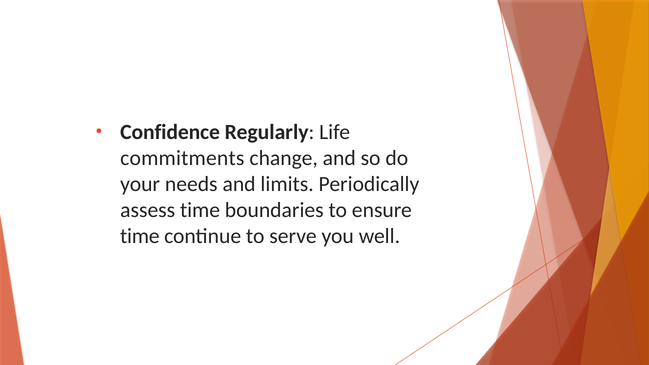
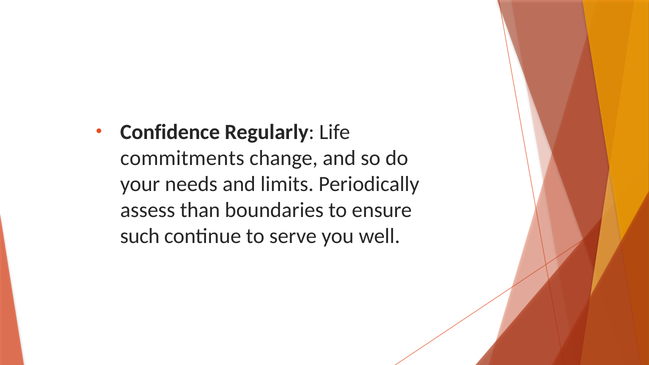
assess time: time -> than (200, 210)
time: time -> such (140, 236)
